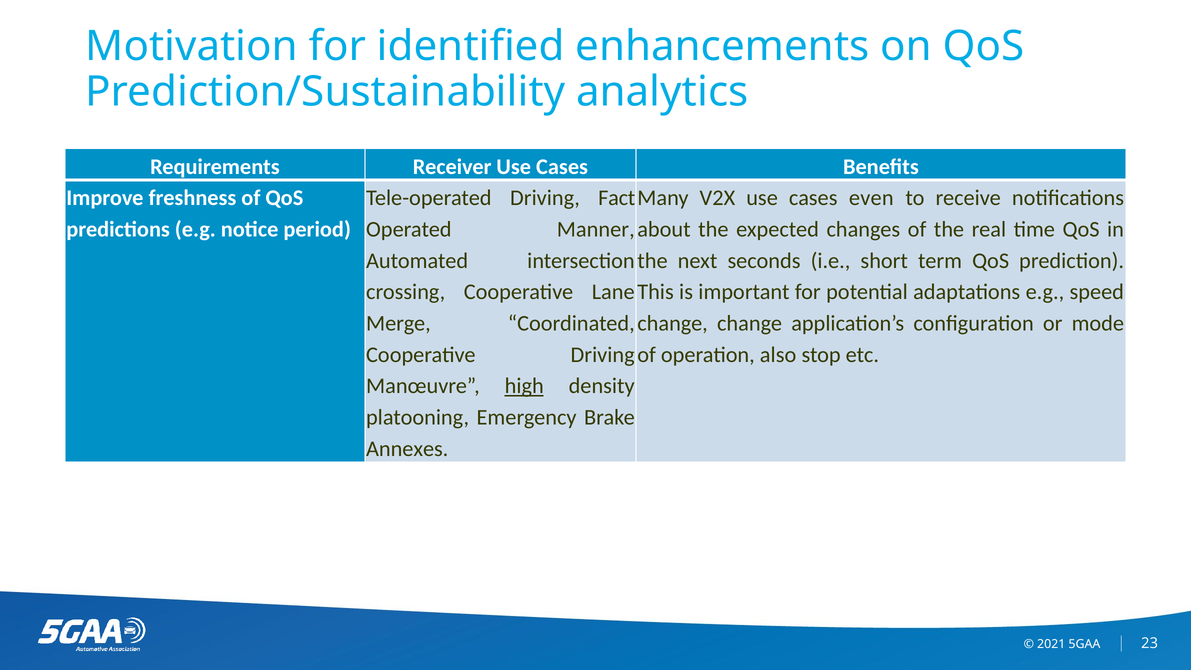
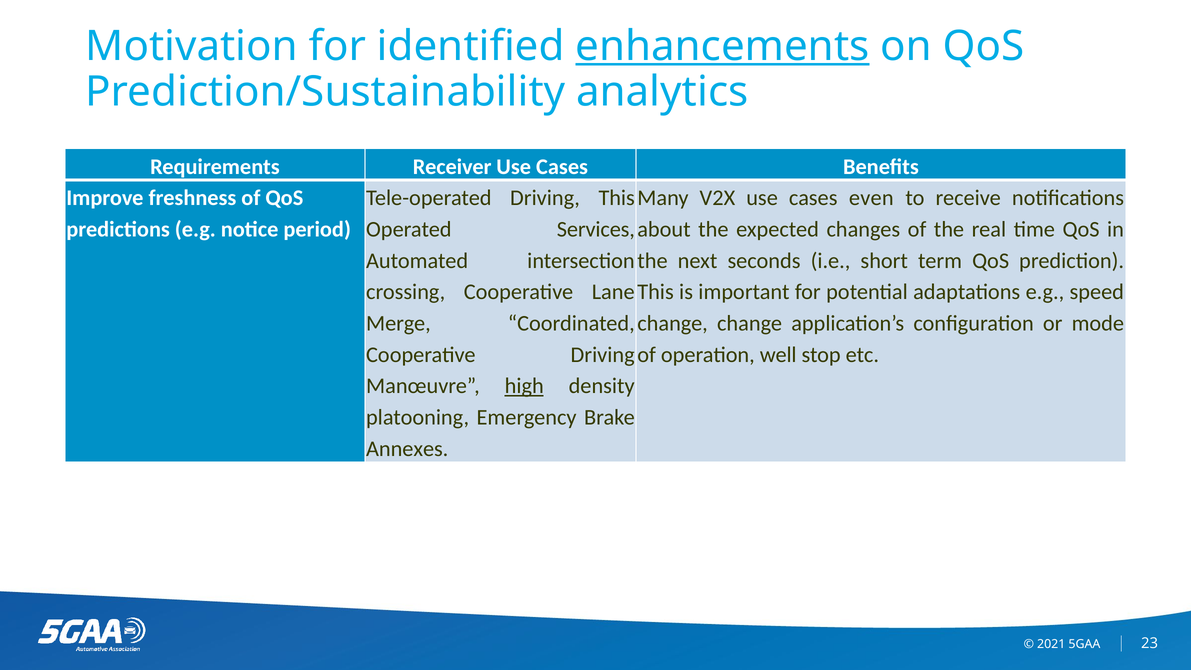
enhancements underline: none -> present (722, 46)
Driving Fact: Fact -> This (617, 198)
Manner: Manner -> Services (596, 229)
also: also -> well (778, 355)
